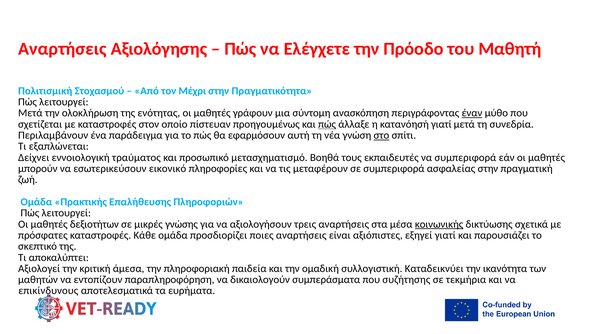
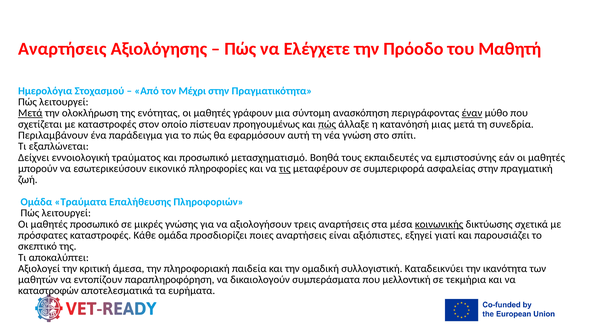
Πολιτισμική: Πολιτισμική -> Ημερολόγια (45, 91)
Μετά underline: none -> present (30, 113)
κατανόησή γιατί: γιατί -> μιας (441, 124)
στο underline: present -> none (381, 135)
να συμπεριφορά: συμπεριφορά -> εμπιστοσύνης (465, 158)
τις underline: none -> present (285, 169)
Πρακτικής: Πρακτικής -> Τραύματα (81, 202)
μαθητές δεξιοτήτων: δεξιοτήτων -> προσωπικό (94, 224)
συζήτησης: συζήτησης -> μελλοντική (407, 280)
επικίνδυνους: επικίνδυνους -> καταστροφών (48, 291)
